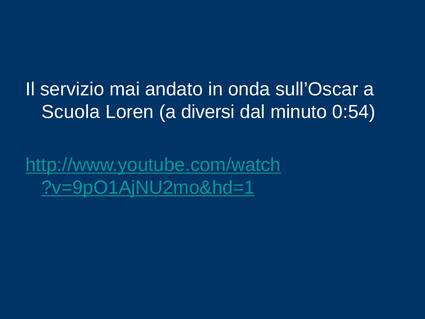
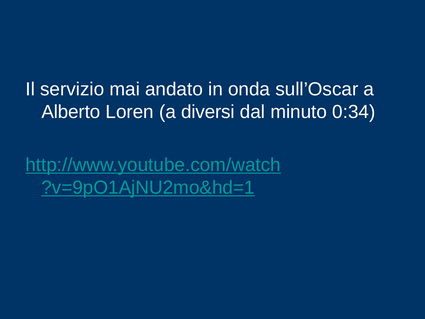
Scuola: Scuola -> Alberto (71, 112)
0:54: 0:54 -> 0:34 (354, 112)
